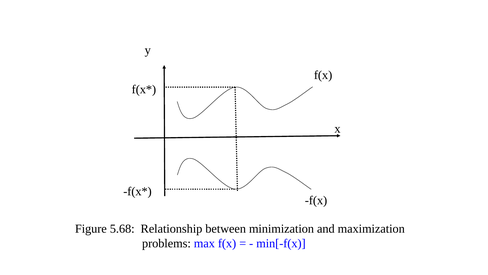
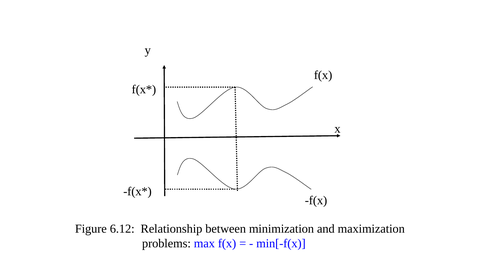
5.68: 5.68 -> 6.12 (122, 228)
